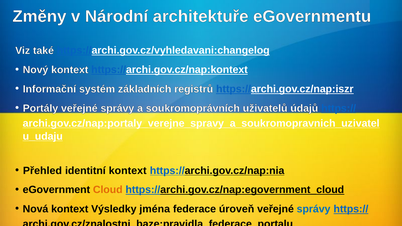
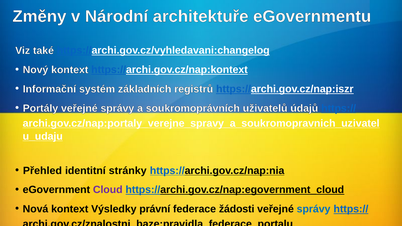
identitní kontext: kontext -> stránky (128, 171)
Cloud colour: orange -> purple (108, 190)
jména: jména -> právní (155, 209)
úroveň: úroveň -> žádosti (237, 209)
